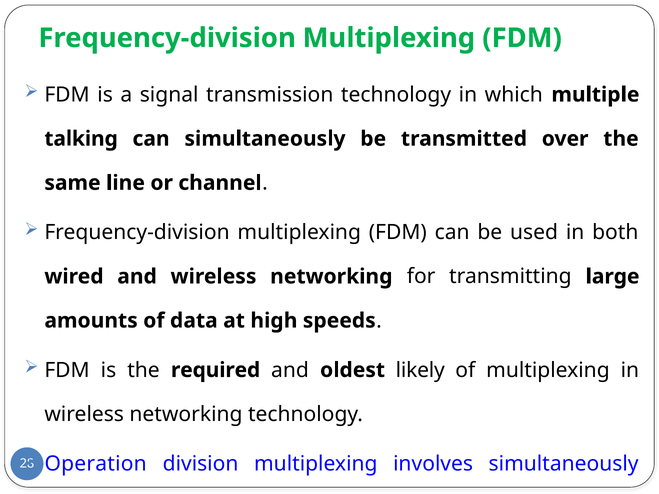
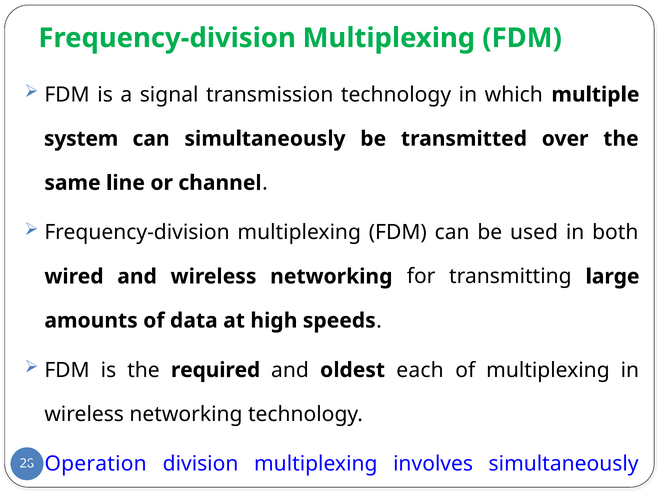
talking: talking -> system (81, 139)
likely: likely -> each (420, 370)
